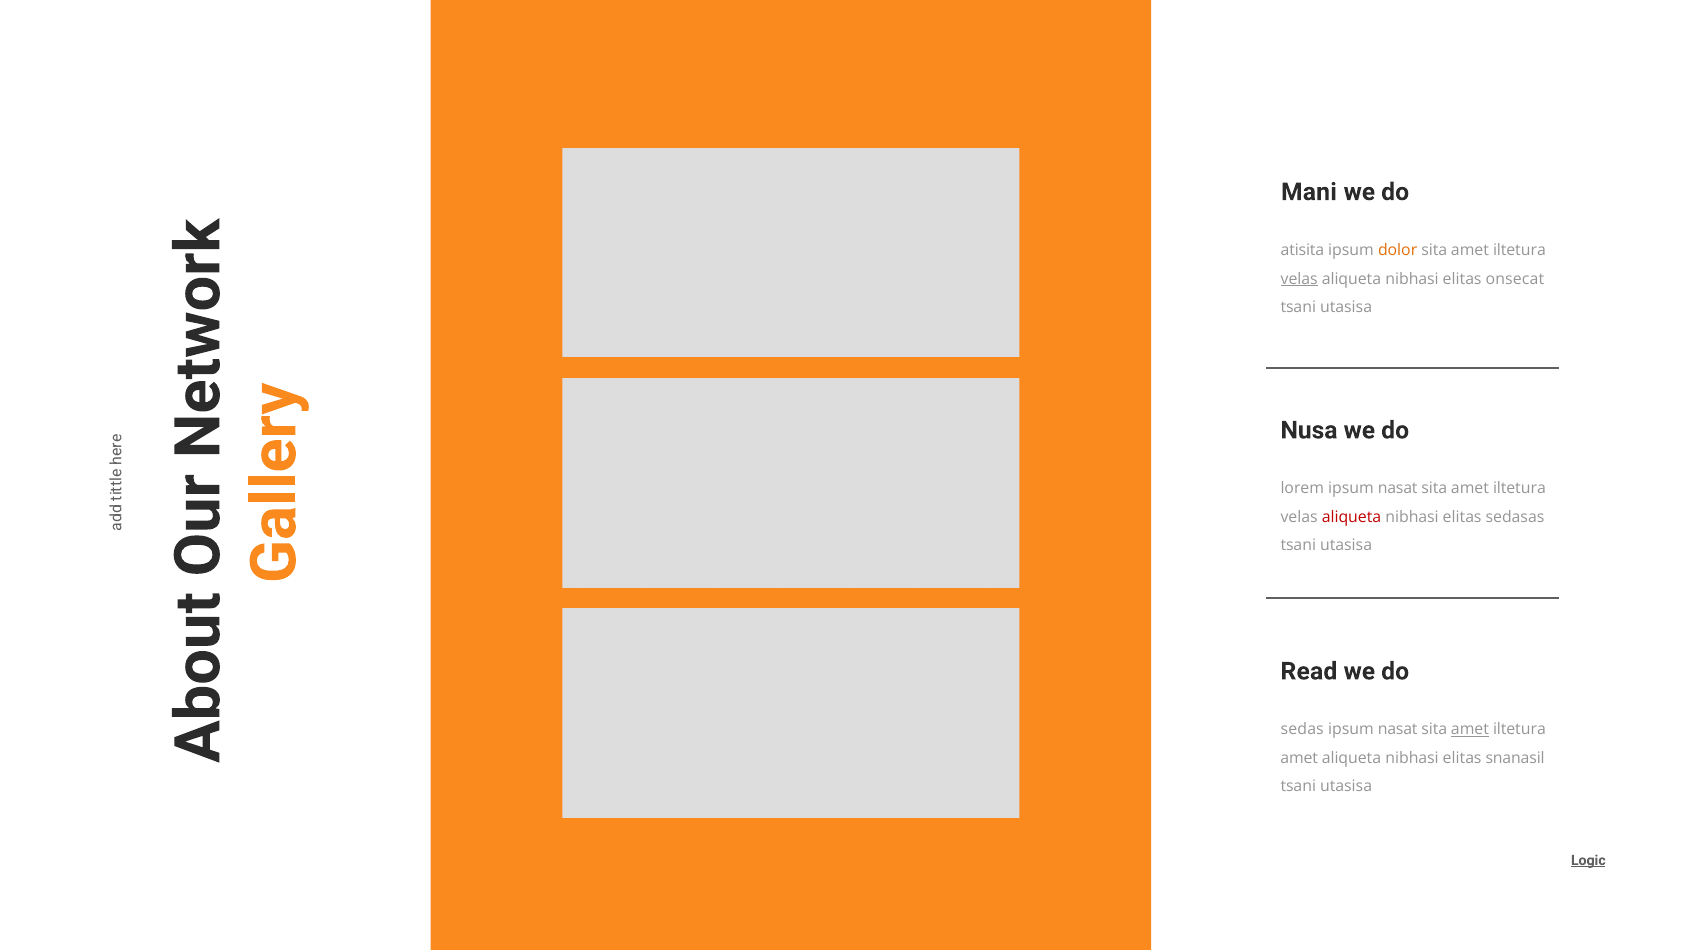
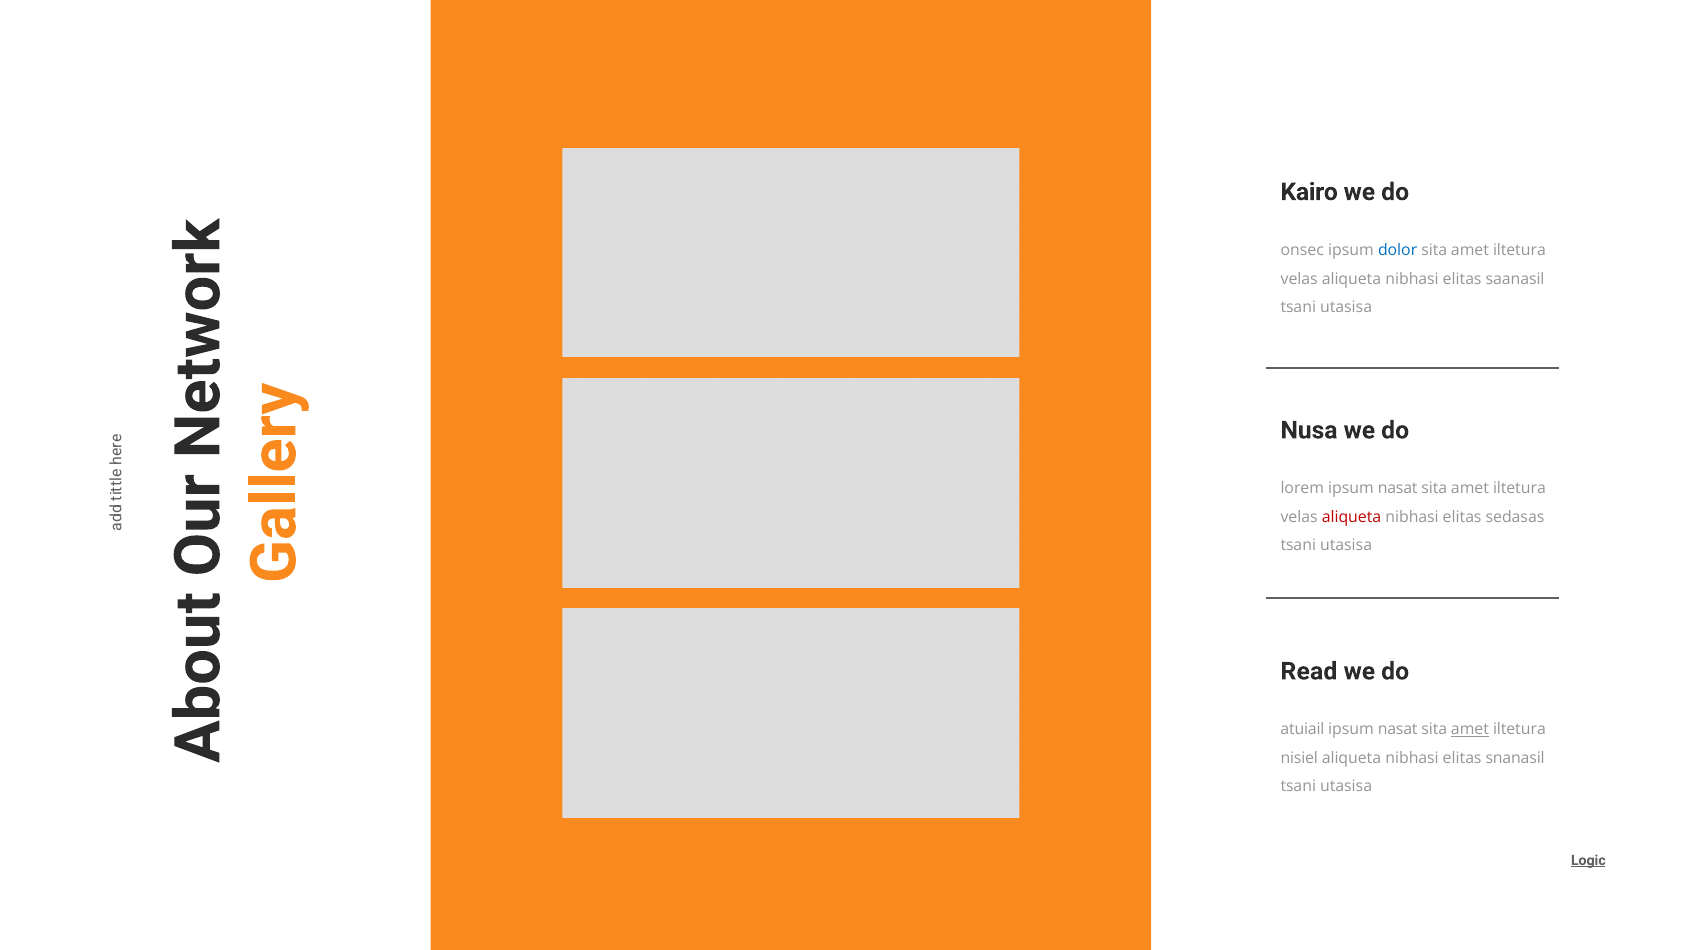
Mani: Mani -> Kairo (1309, 192)
atisita: atisita -> onsec (1302, 250)
dolor colour: orange -> blue (1398, 250)
velas underline: present -> none (1299, 279)
onsecat: onsecat -> saanasil (1515, 279)
sedas: sedas -> atuiail (1302, 730)
amet: amet -> nisiel (1299, 758)
